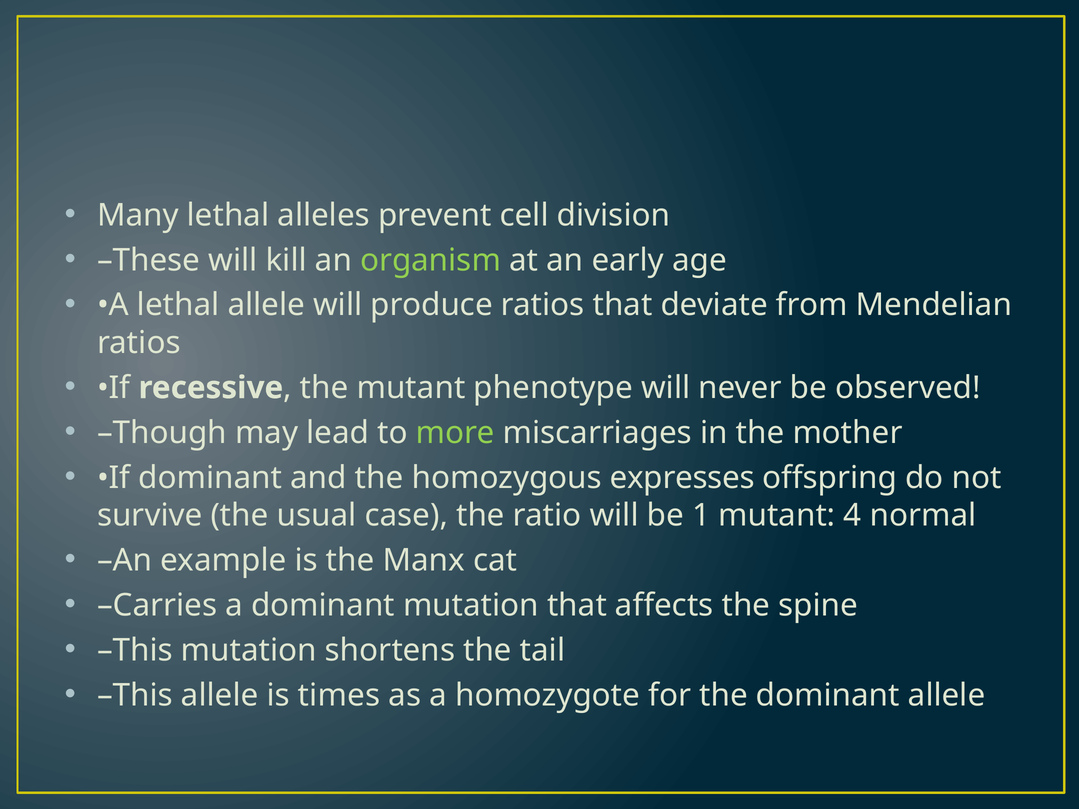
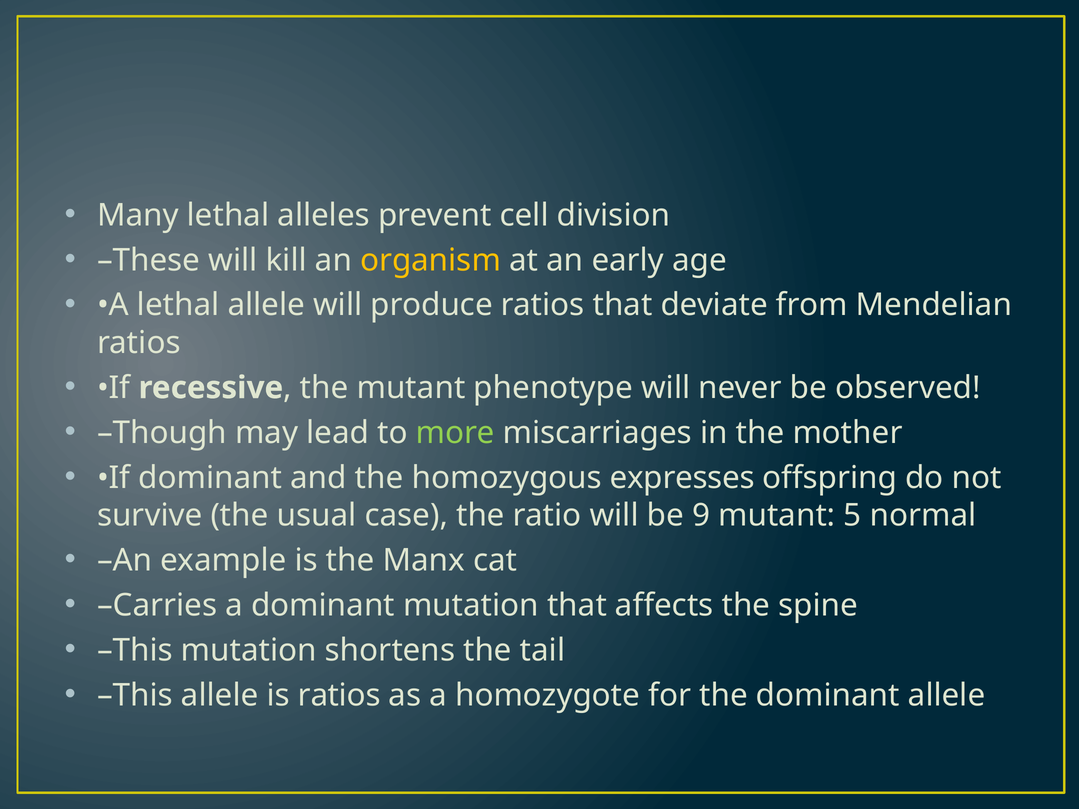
organism colour: light green -> yellow (431, 260)
1: 1 -> 9 (701, 516)
4: 4 -> 5 (852, 516)
is times: times -> ratios (339, 695)
